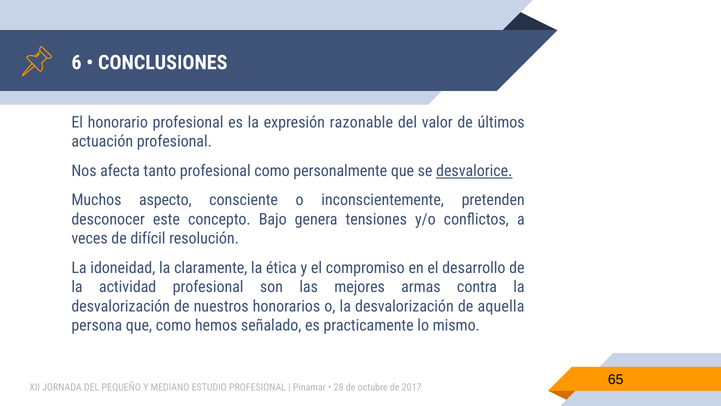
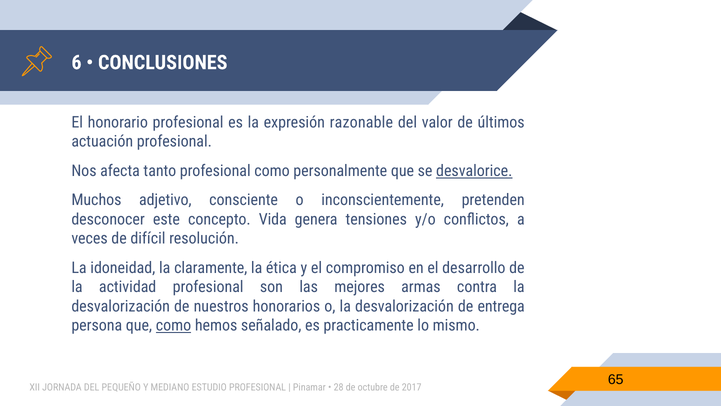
aspecto: aspecto -> adjetivo (165, 200)
Bajo: Bajo -> Vida (273, 219)
aquella: aquella -> entrega (501, 306)
como underline: none -> present (173, 325)
